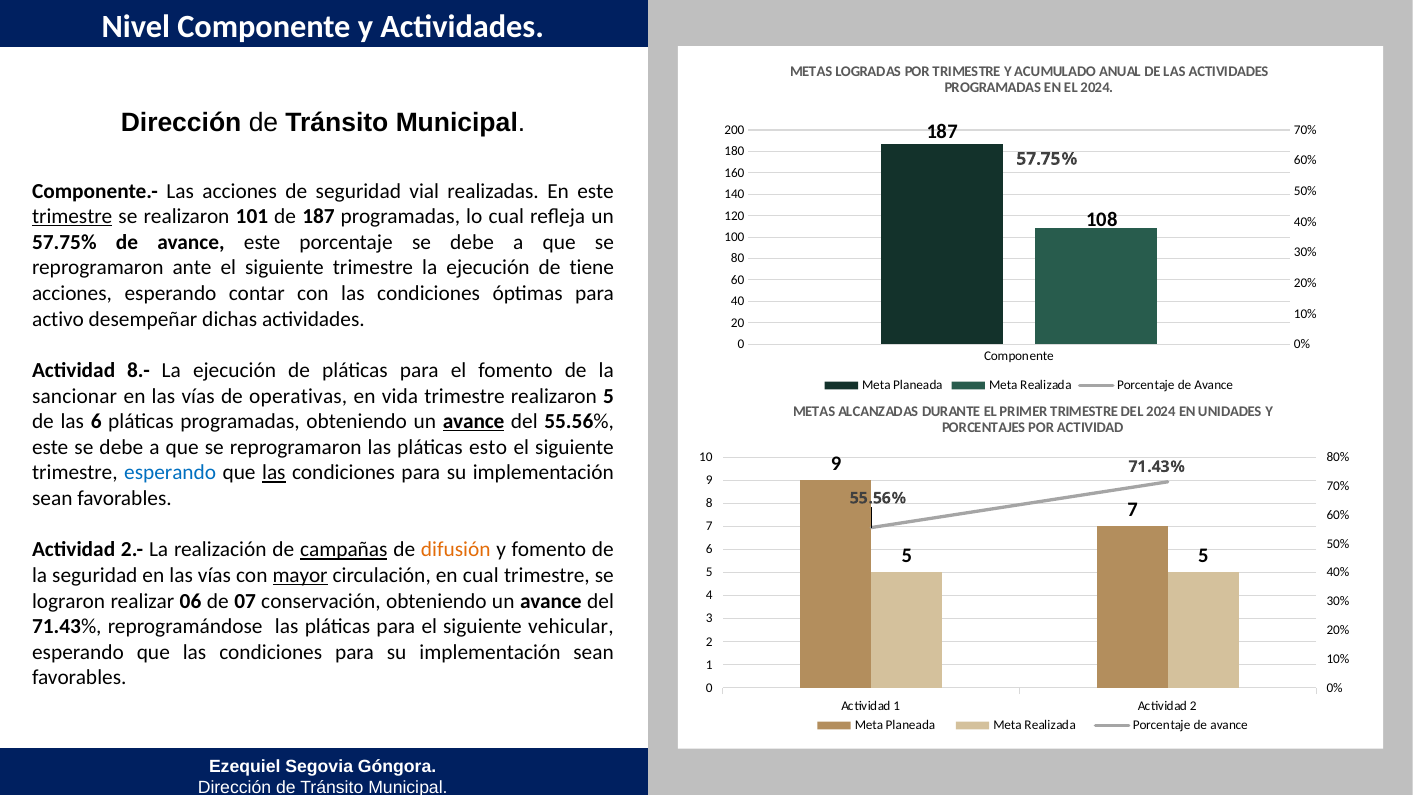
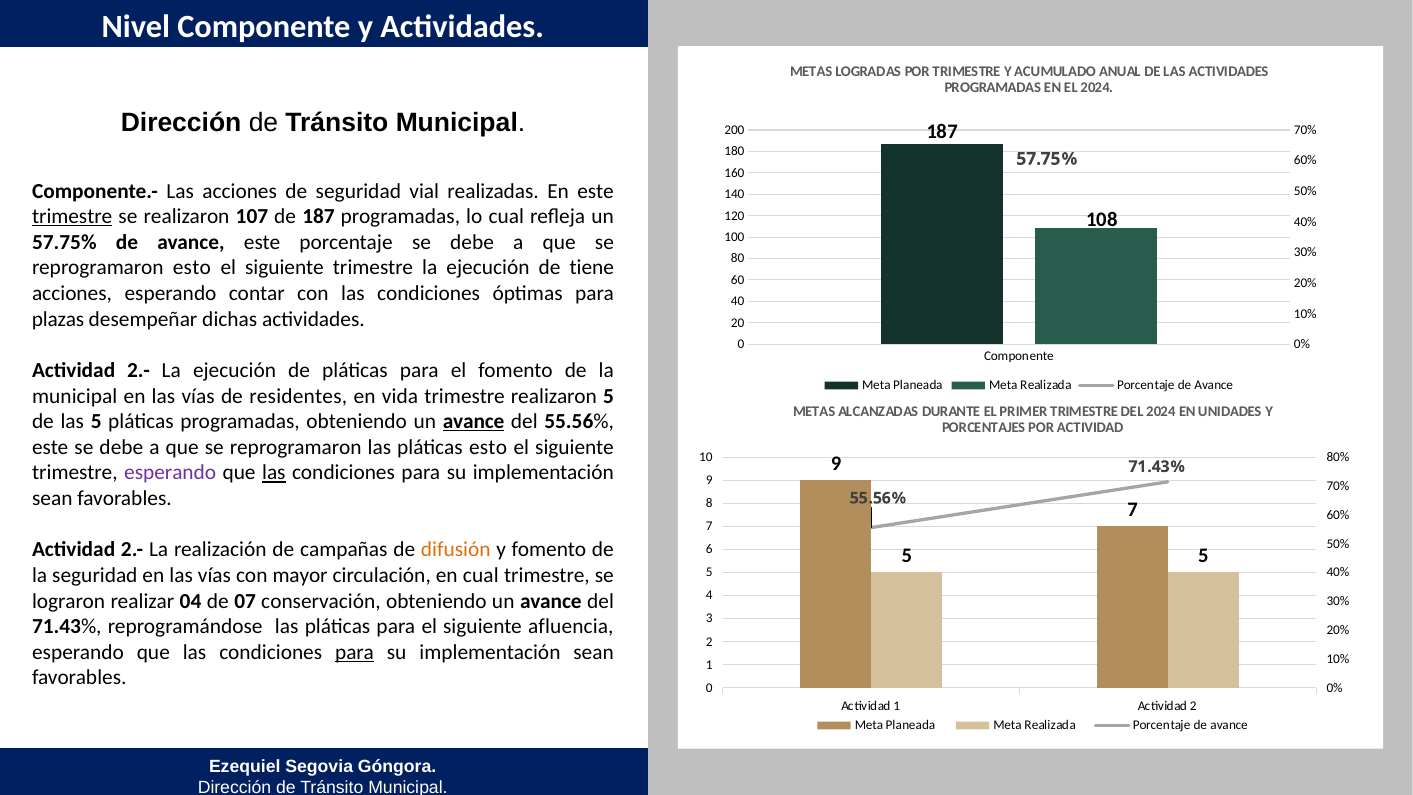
101: 101 -> 107 (252, 217)
reprogramaron ante: ante -> esto (192, 268)
activo: activo -> plazas (58, 319)
8.-: 8.- -> 2.- (139, 370)
sancionar: sancionar -> municipal (75, 396)
operativas: operativas -> residentes (298, 396)
las 6: 6 -> 5 (96, 422)
esperando colour: blue -> purple (170, 473)
campañas underline: present -> none (344, 550)
mayor underline: present -> none (300, 575)
06: 06 -> 04 (191, 601)
vehicular: vehicular -> afluencia (571, 626)
para underline: none -> present (355, 652)
